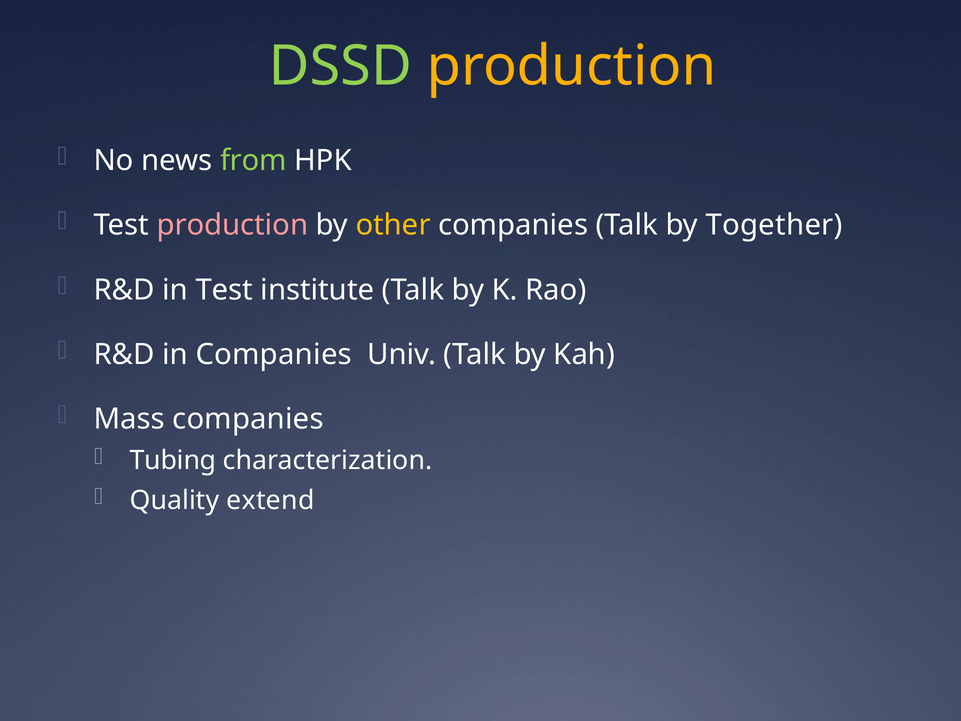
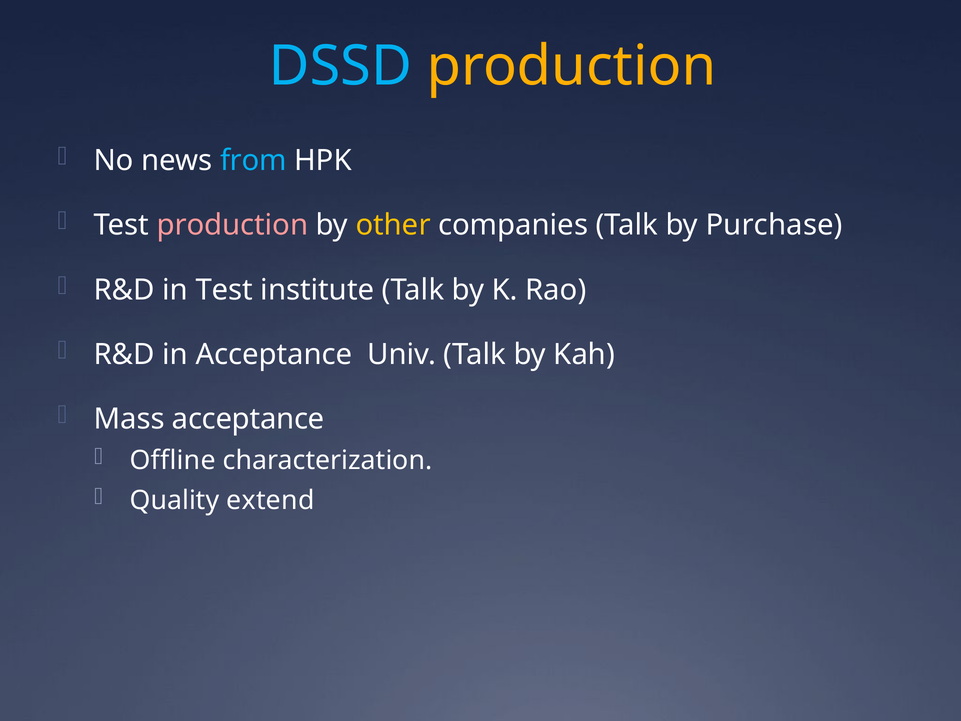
DSSD colour: light green -> light blue (340, 66)
from colour: light green -> light blue (253, 161)
Together: Together -> Purchase (774, 225)
in Companies: Companies -> Acceptance (274, 354)
Mass companies: companies -> acceptance (248, 419)
Tubing: Tubing -> Offline (173, 460)
